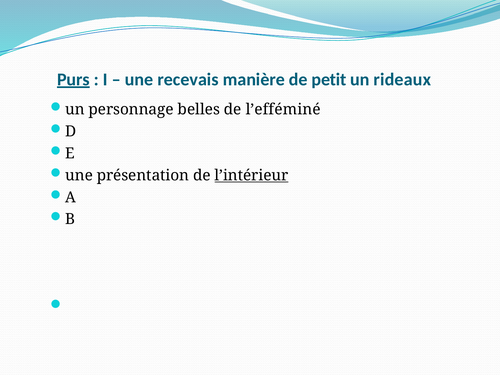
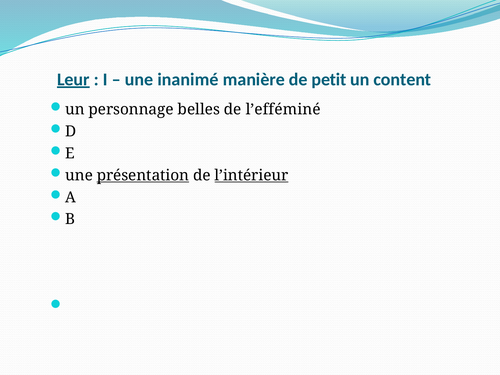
Purs: Purs -> Leur (73, 79)
recevais: recevais -> inanimé (188, 79)
rideaux: rideaux -> content (402, 79)
présentation underline: none -> present (143, 175)
